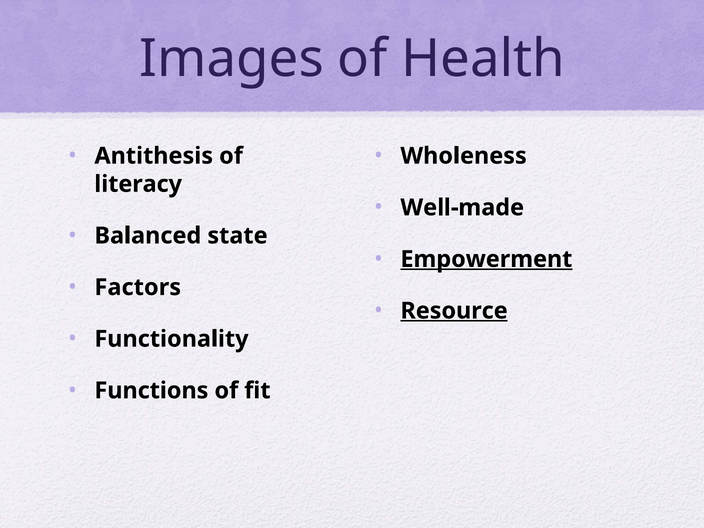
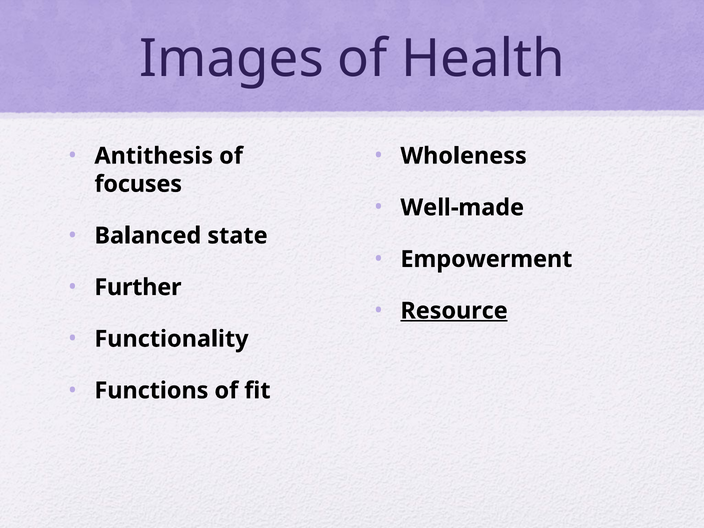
literacy: literacy -> focuses (138, 184)
Empowerment underline: present -> none (486, 259)
Factors: Factors -> Further (138, 287)
